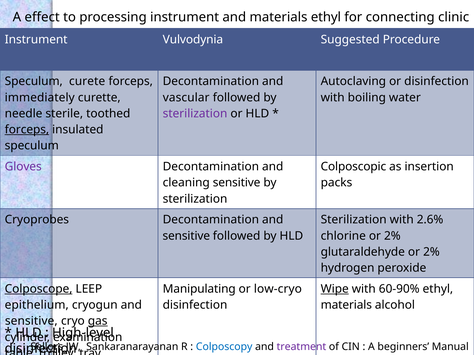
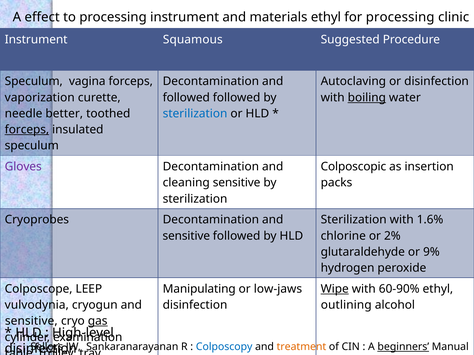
for connecting: connecting -> processing (400, 17)
Vulvodynia: Vulvodynia -> Squamous (193, 40)
curete: curete -> vagina (87, 81)
immediately: immediately -> vaporization (40, 98)
vascular: vascular -> followed (186, 98)
boiling underline: none -> present (367, 98)
sterile: sterile -> better (64, 114)
sterilization colour: purple -> blue (195, 114)
2.6%: 2.6% -> 1.6% (430, 220)
glutaraldehyde or 2%: 2% -> 9% (431, 252)
Colposcope underline: present -> none (39, 289)
low-cryo: low-cryo -> low-jaws (278, 289)
epithelium: epithelium -> vulvodynia (37, 305)
materials: materials -> outlining (346, 305)
treatment colour: purple -> orange (301, 347)
beginners underline: none -> present (403, 347)
